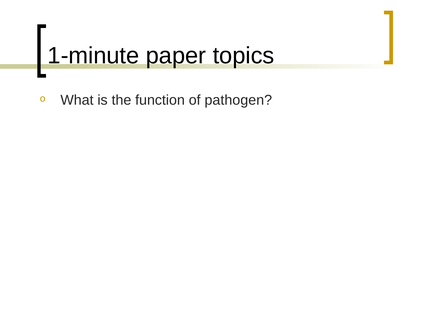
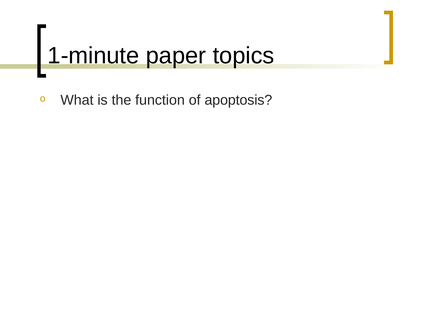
pathogen: pathogen -> apoptosis (238, 100)
